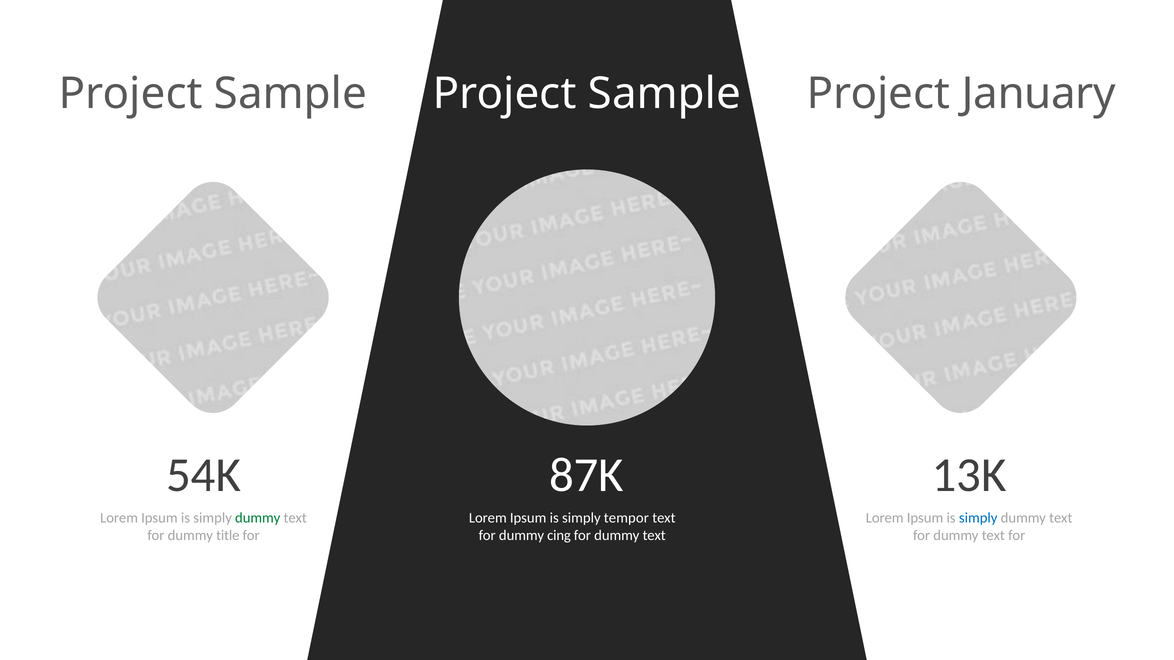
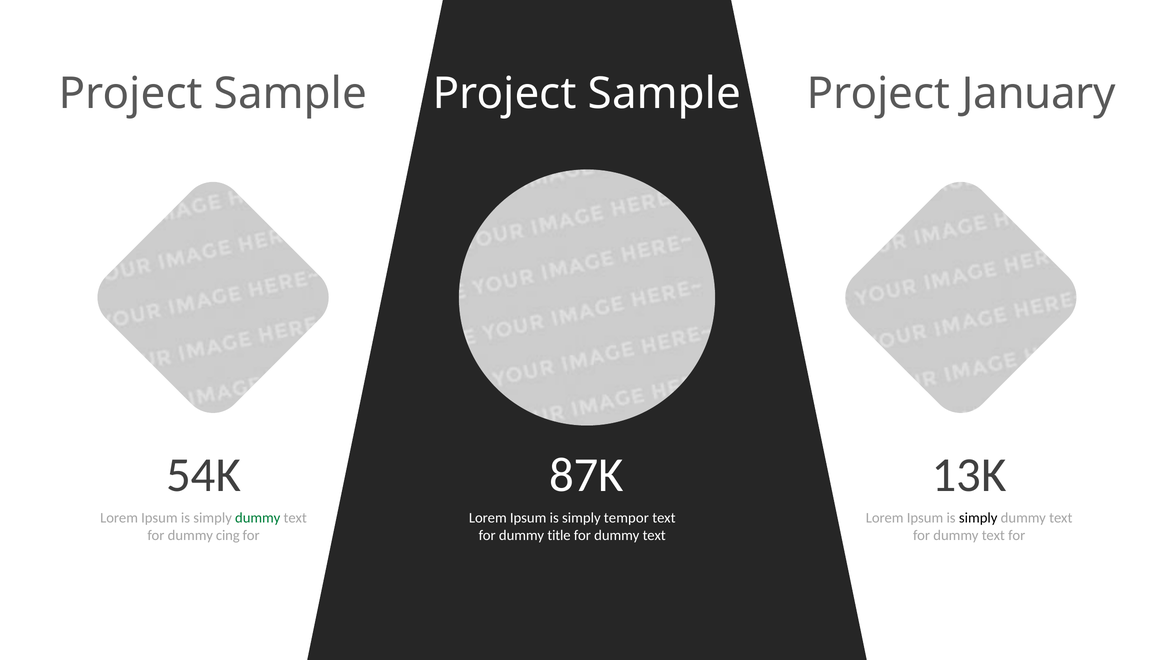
simply colour: blue -> black (978, 518)
title: title -> cing (228, 536)
cing: cing -> title (559, 536)
